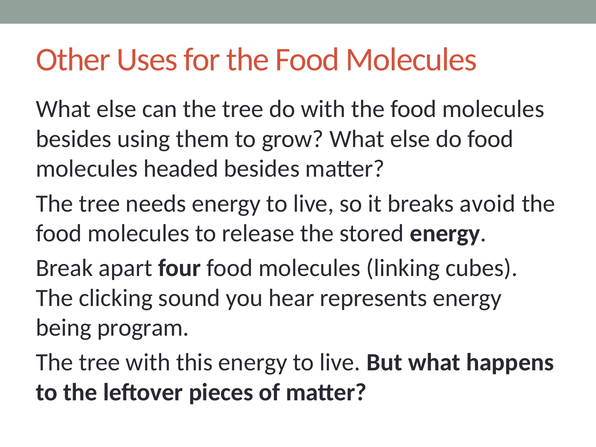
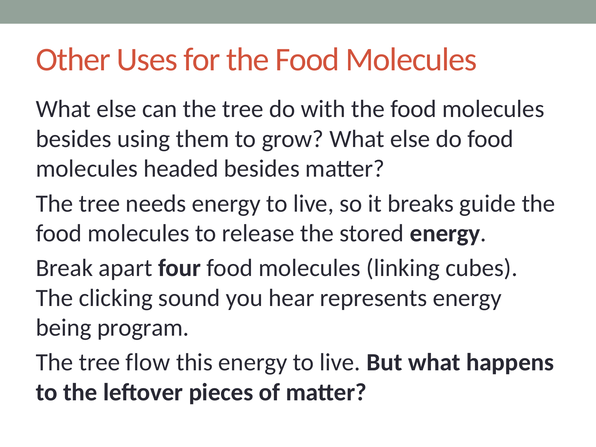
avoid: avoid -> guide (488, 204)
tree with: with -> flow (148, 362)
